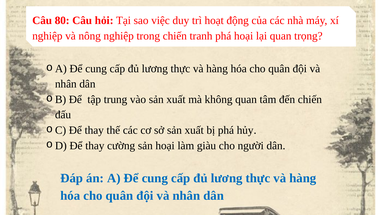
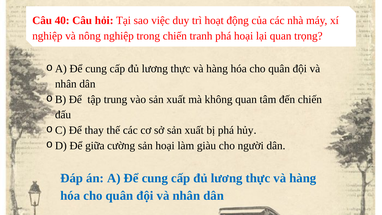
80: 80 -> 40 (62, 20)
thay: thay -> giữa (95, 145)
